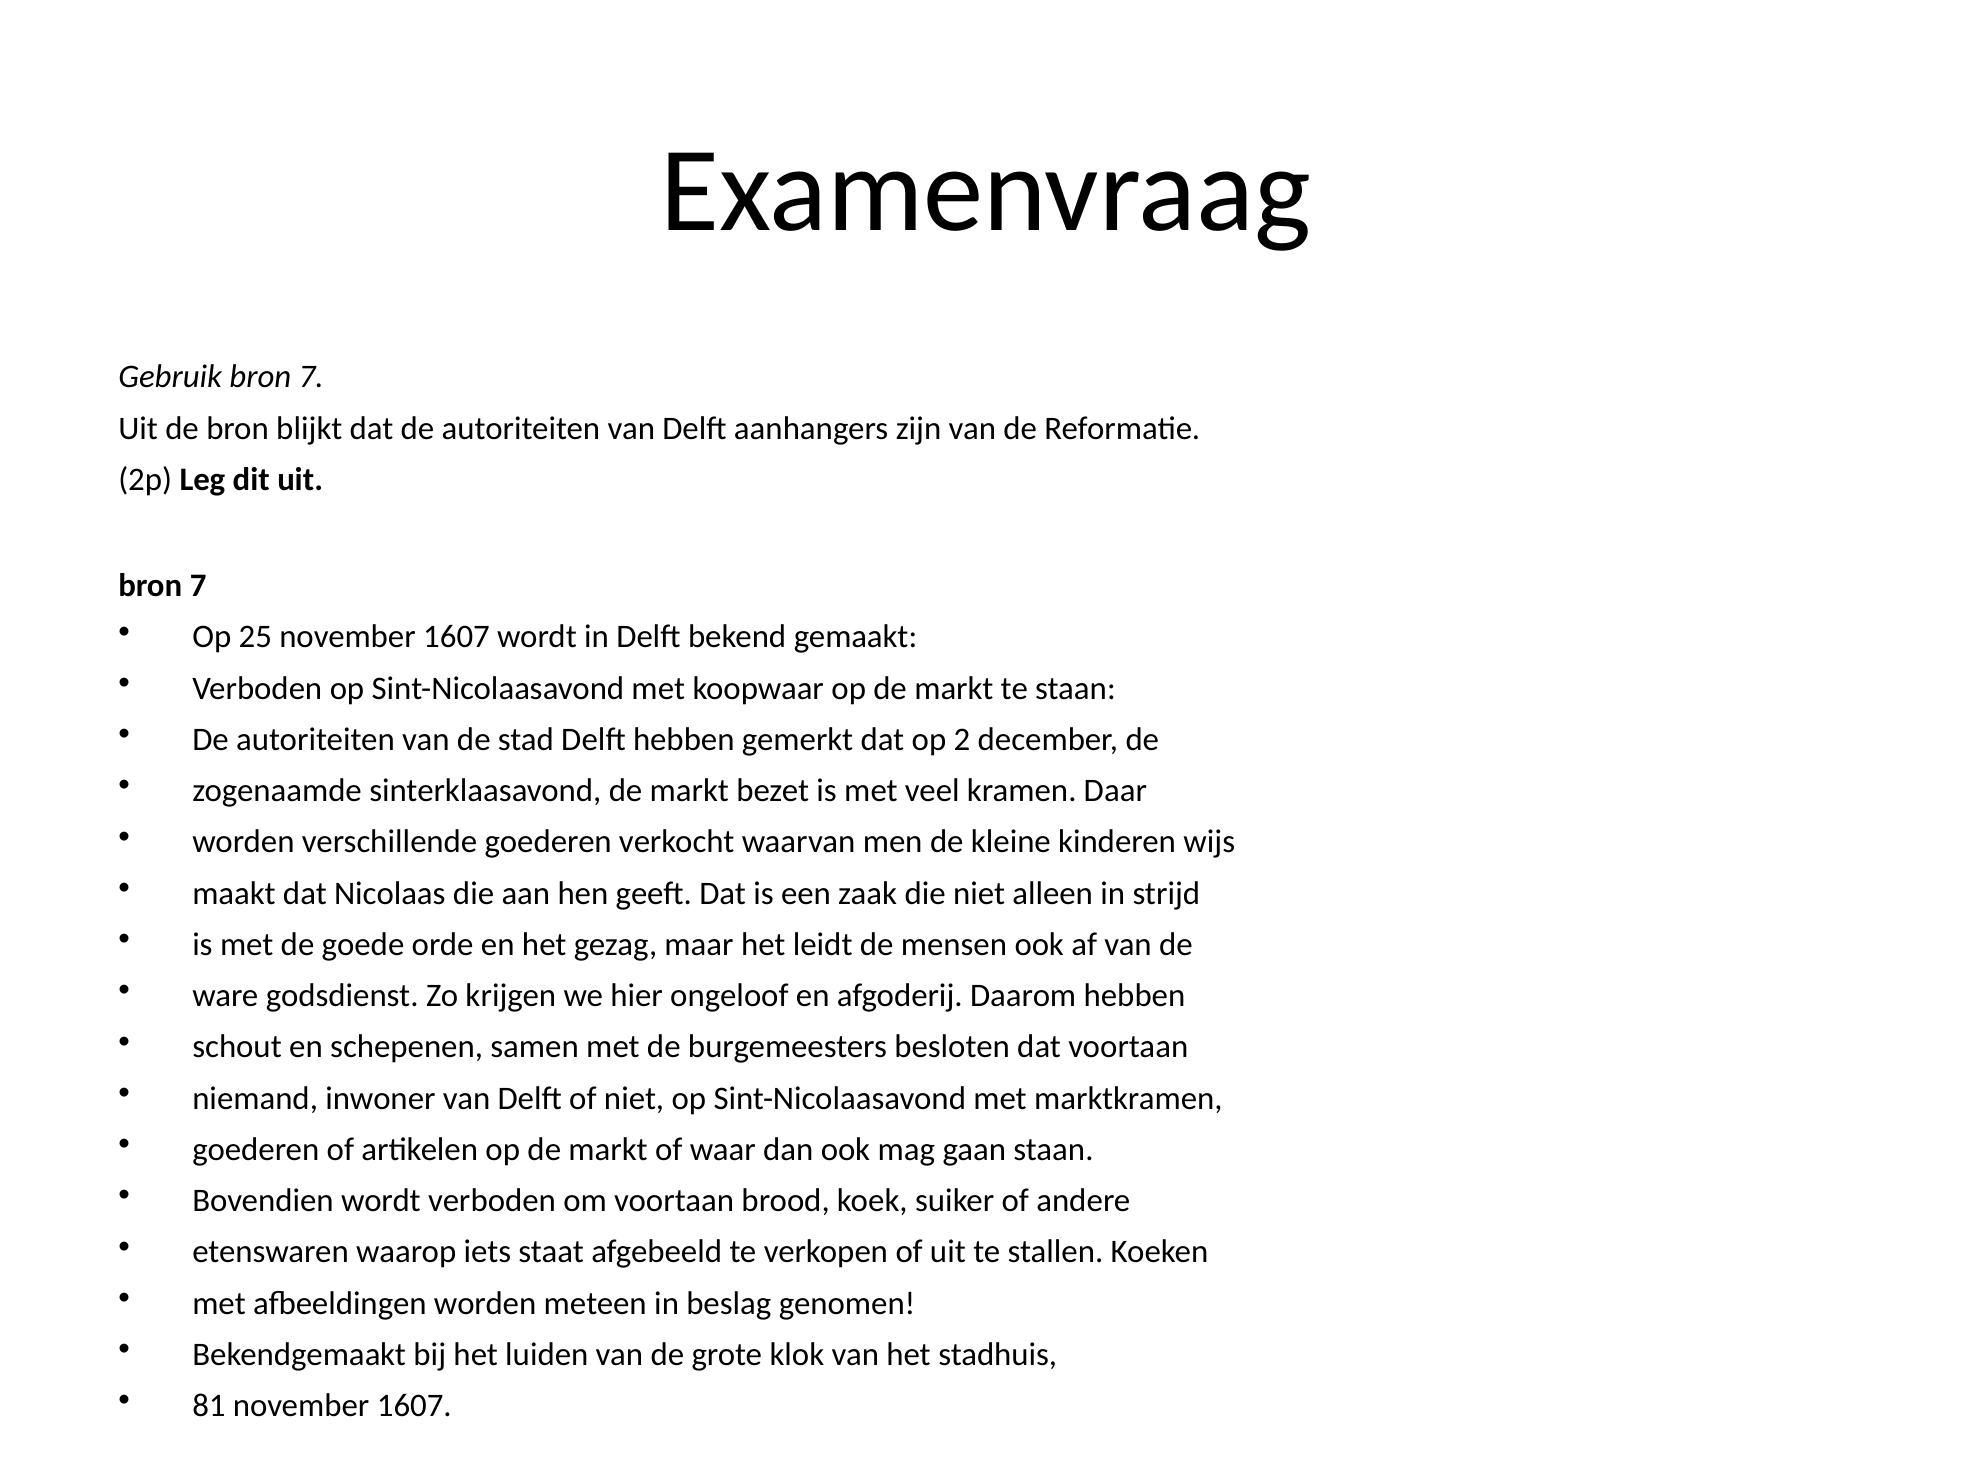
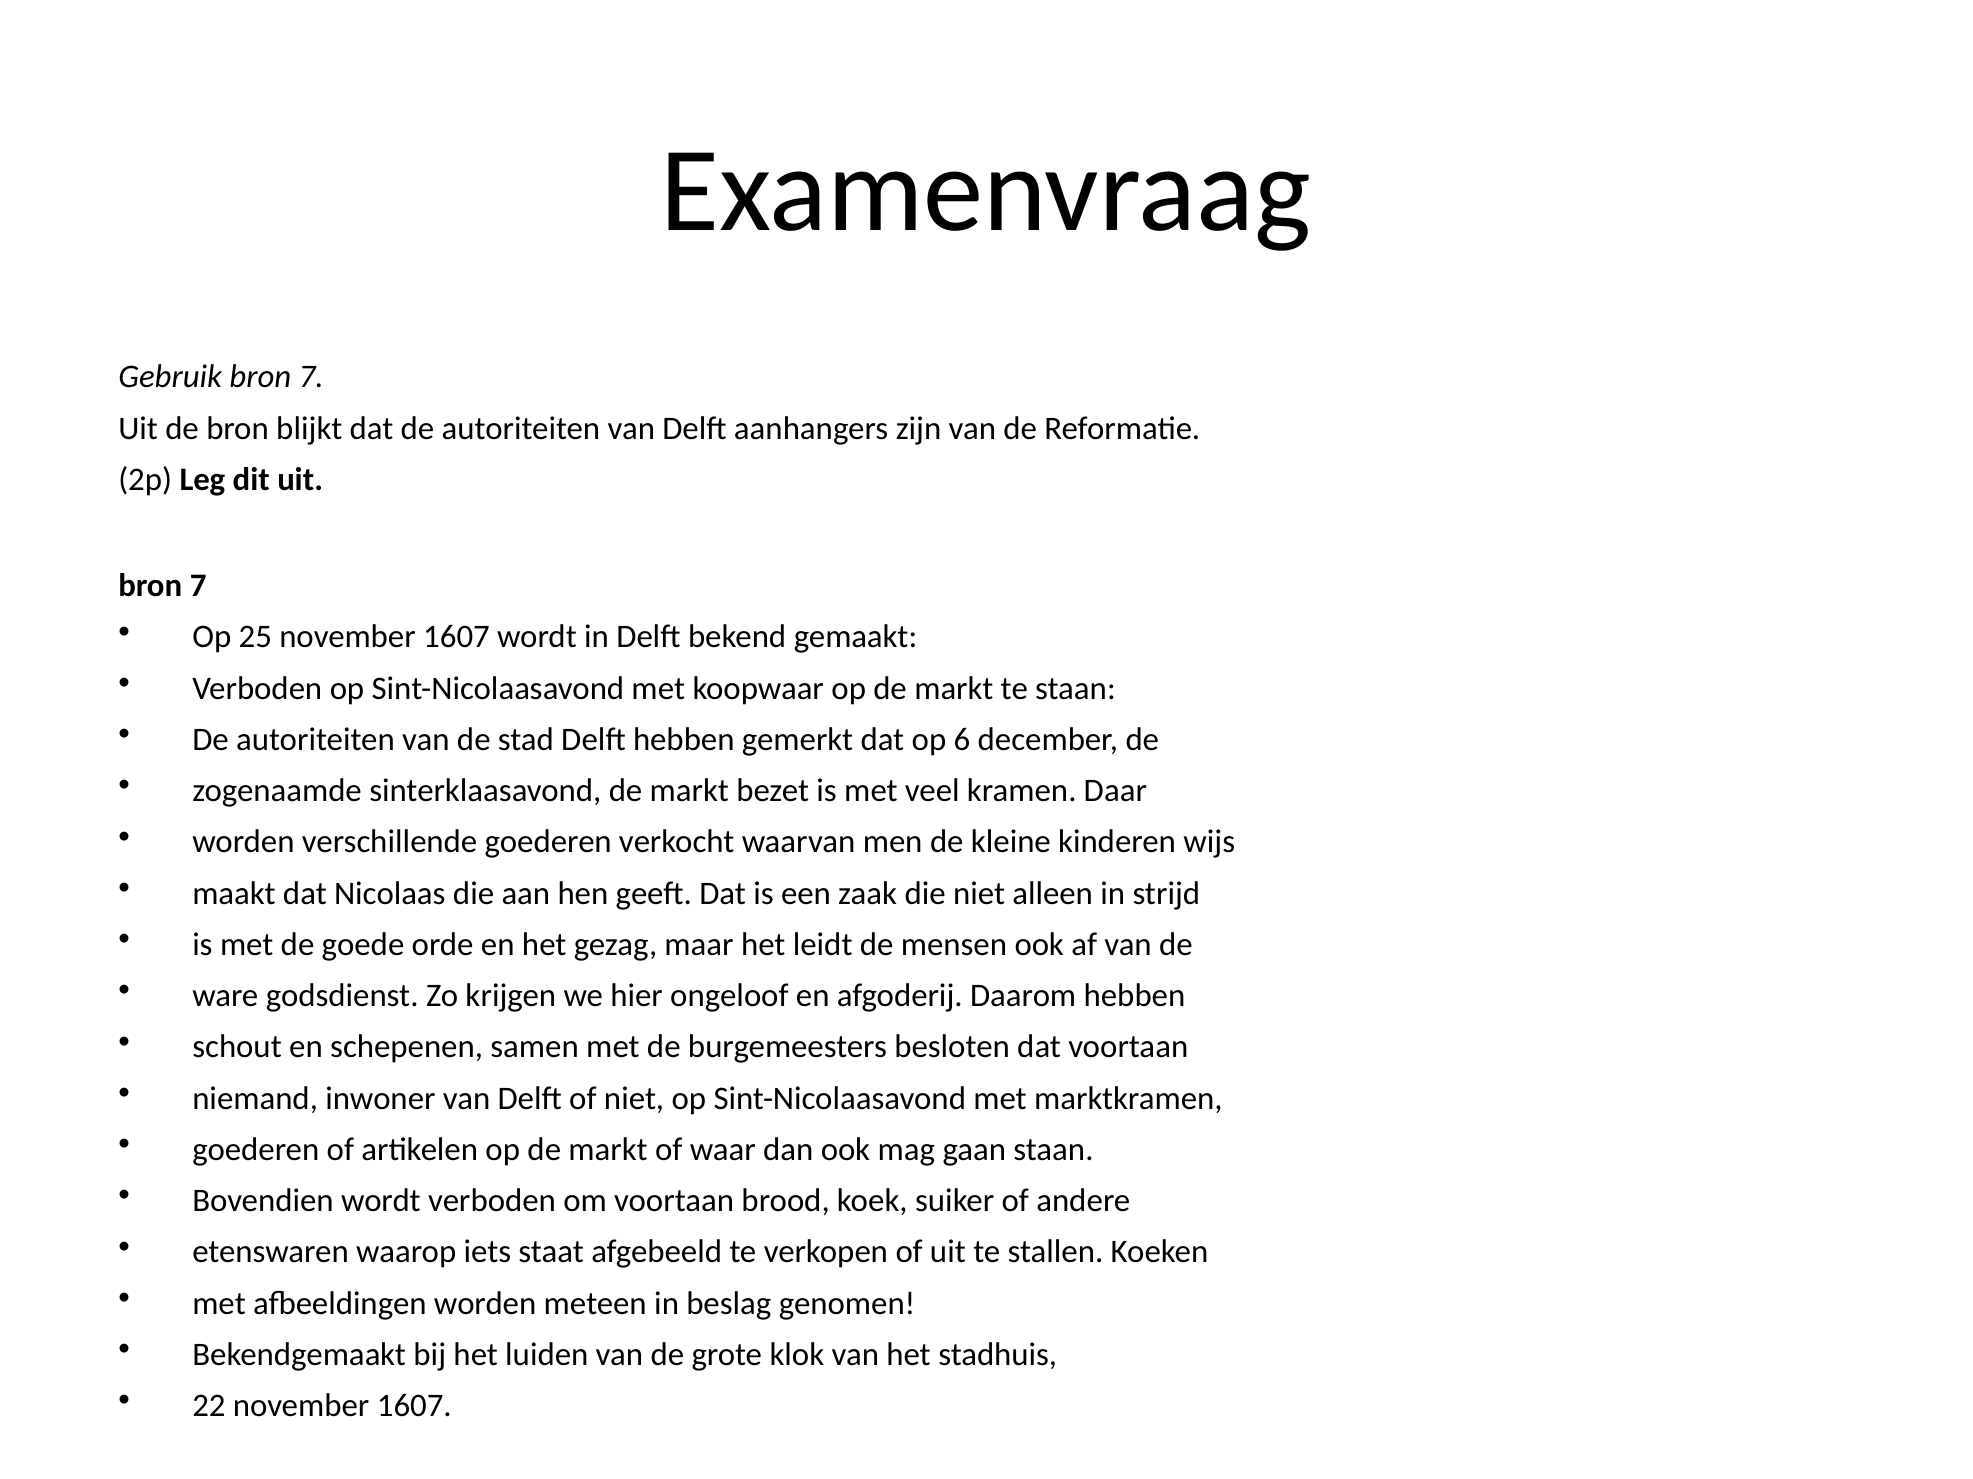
2: 2 -> 6 (962, 740)
81: 81 -> 22 (209, 1406)
